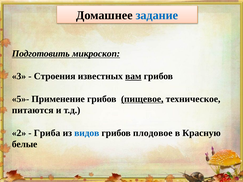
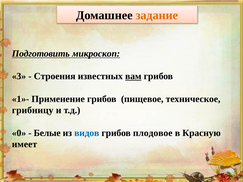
задание colour: blue -> orange (157, 15)
5»-: 5»- -> 1»- (21, 99)
пищевое underline: present -> none (142, 99)
питаются: питаются -> грибницу (33, 110)
2: 2 -> 0 (19, 133)
Гриба: Гриба -> Белые (47, 133)
белые: белые -> имеет (24, 144)
